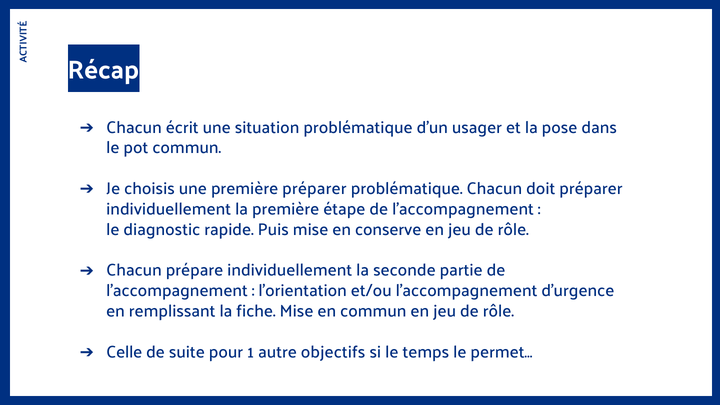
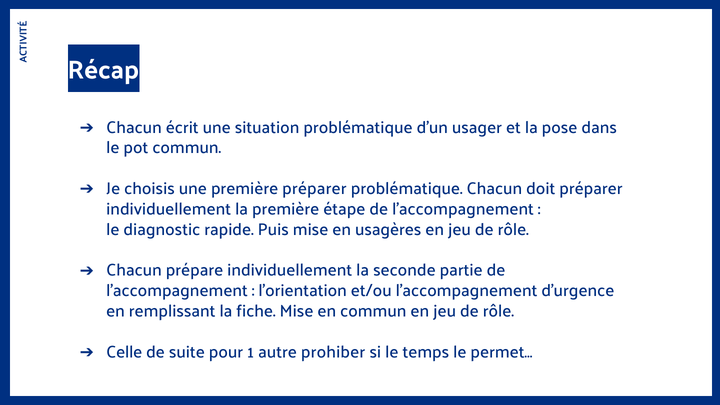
conserve: conserve -> usagères (388, 229)
objectifs: objectifs -> prohiber (333, 352)
